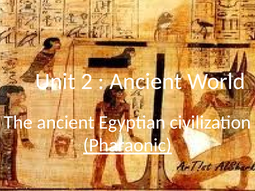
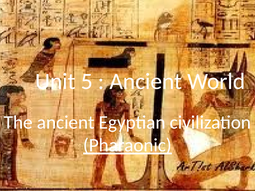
2: 2 -> 5 (87, 82)
